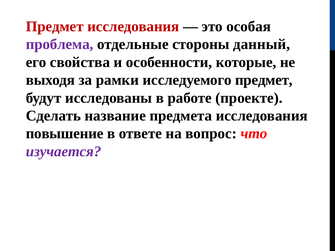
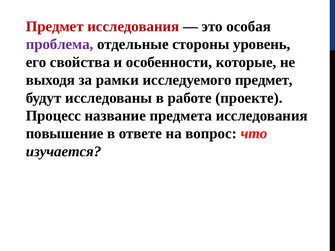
данный: данный -> уровень (262, 44)
Сделать: Сделать -> Процесс (53, 116)
изучается colour: purple -> black (64, 152)
